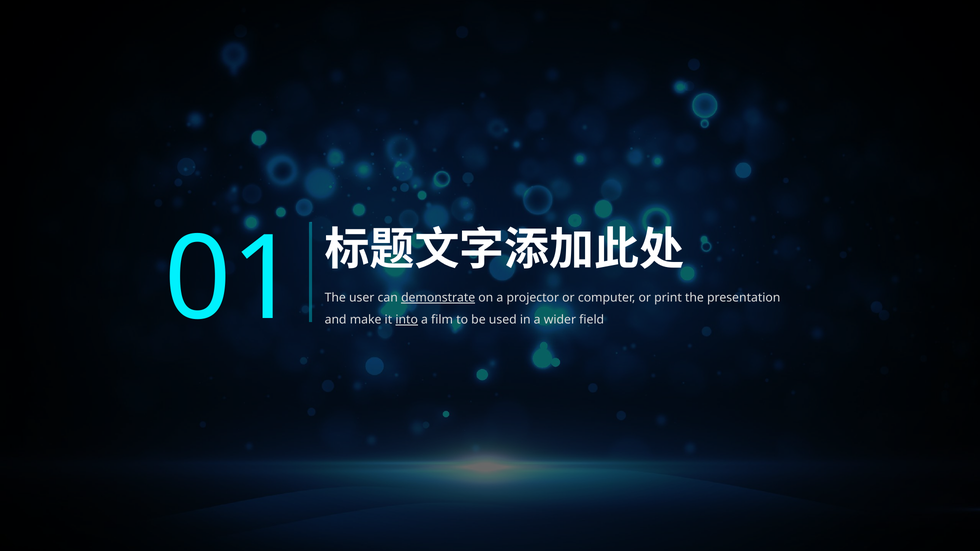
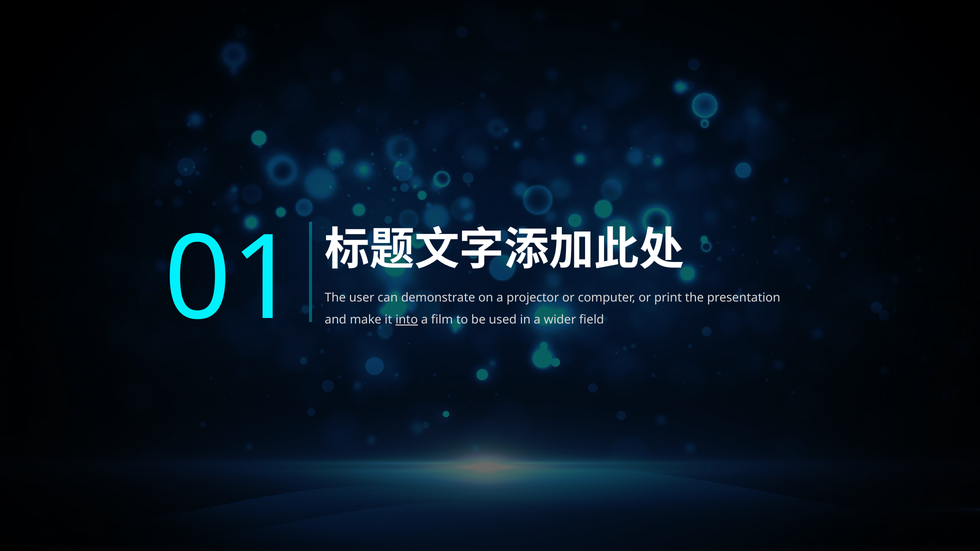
demonstrate underline: present -> none (438, 298)
